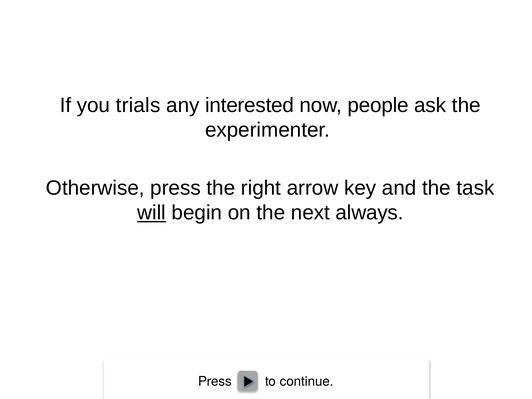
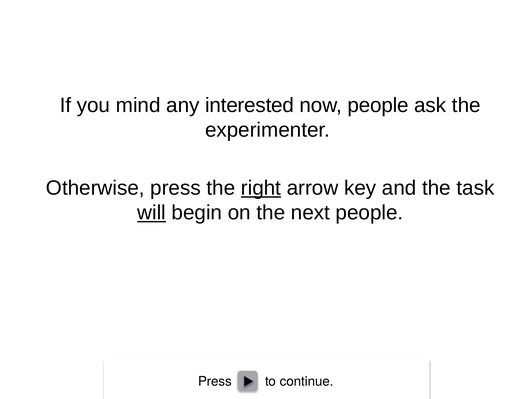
trials: trials -> mind (138, 105)
right underline: none -> present (261, 188)
next always: always -> people (370, 213)
